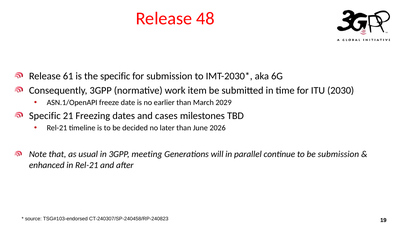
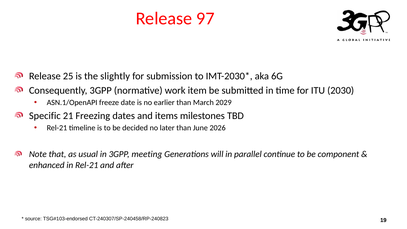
48: 48 -> 97 (205, 18)
61: 61 -> 25 (68, 76)
the specific: specific -> slightly (115, 76)
cases: cases -> items (166, 116)
be submission: submission -> component (338, 154)
